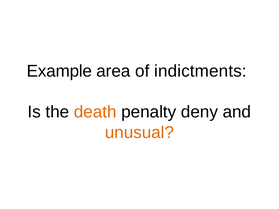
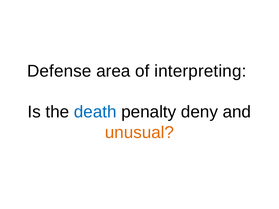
Example: Example -> Defense (59, 71)
indictments: indictments -> interpreting (200, 71)
death colour: orange -> blue (95, 112)
